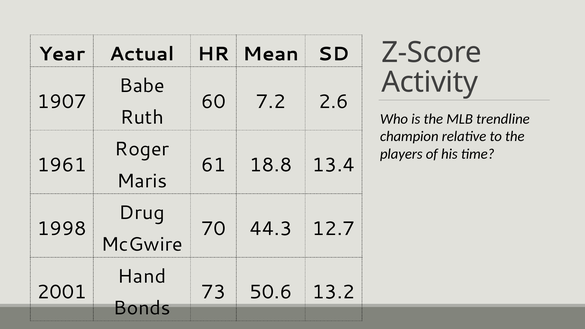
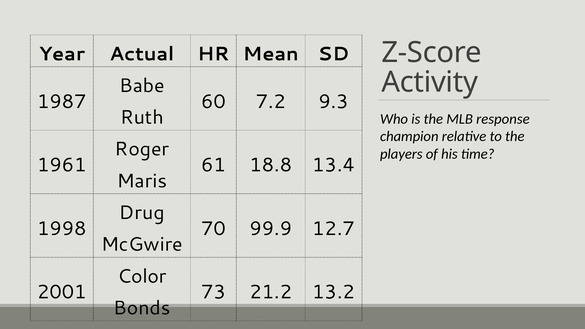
1907: 1907 -> 1987 (62, 102)
2.6: 2.6 -> 9.3 (334, 102)
trendline: trendline -> response (503, 119)
44.3: 44.3 -> 99.9 (271, 229)
Hand: Hand -> Color (142, 276)
50.6: 50.6 -> 21.2 (271, 292)
